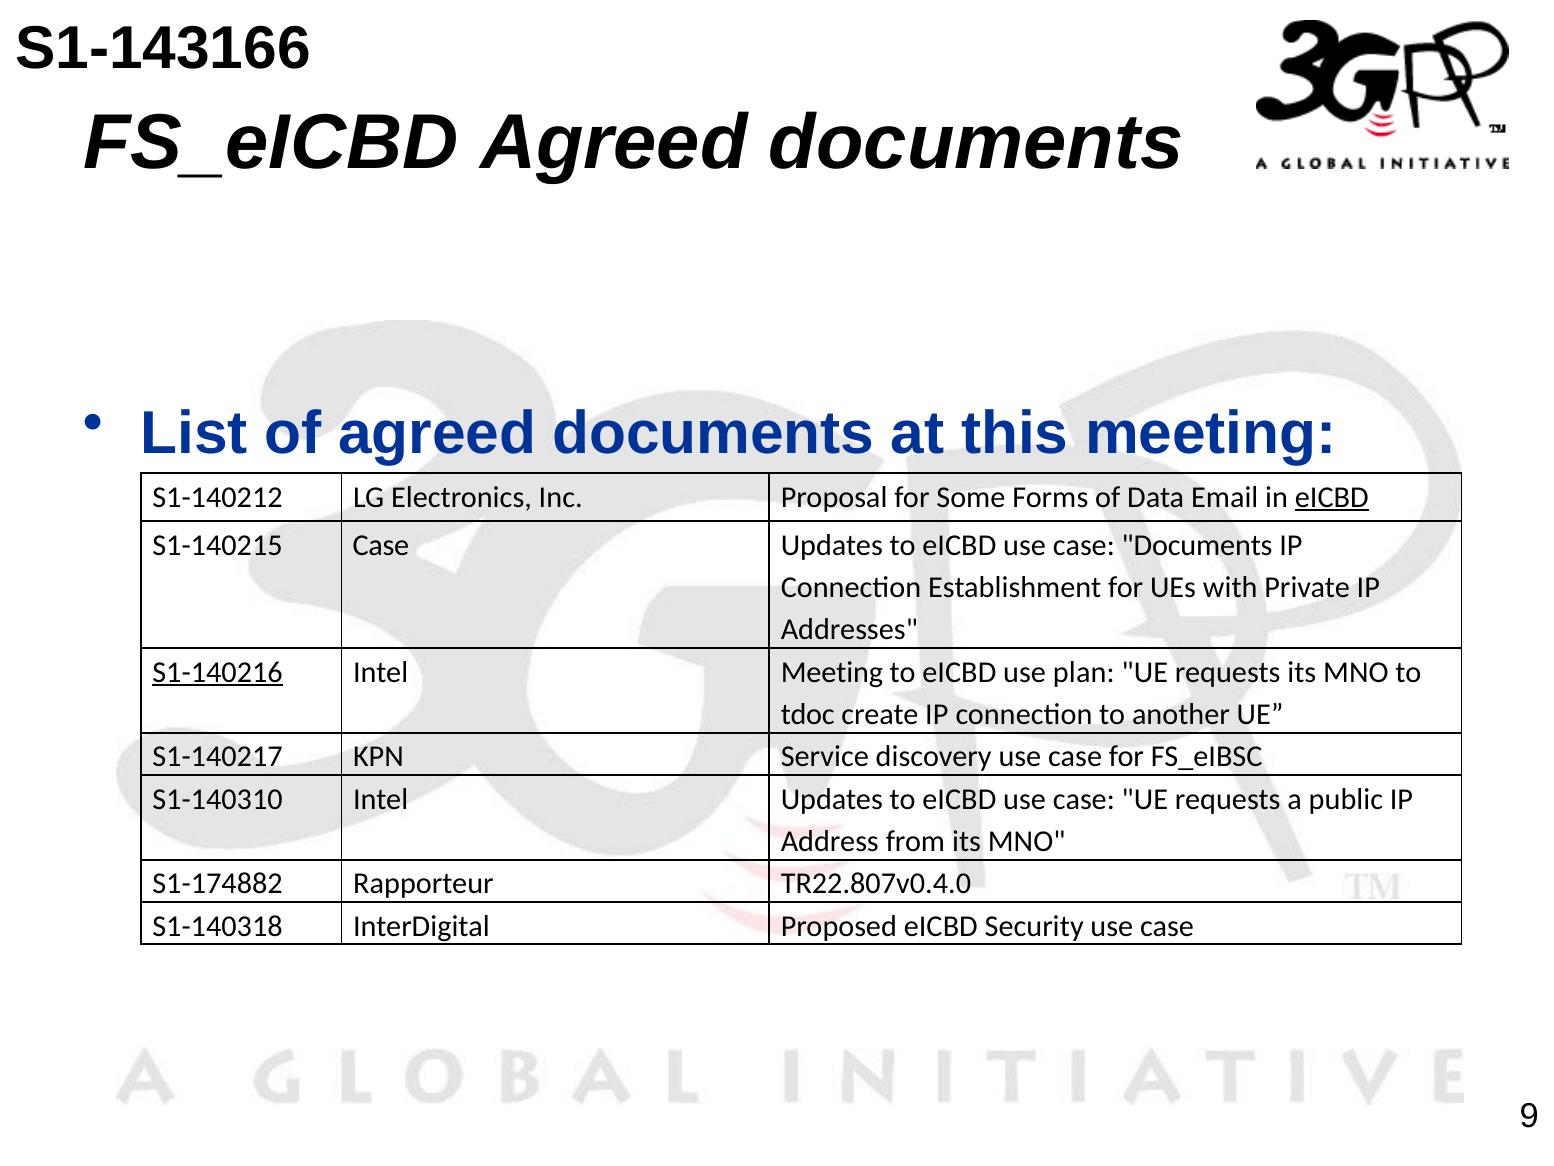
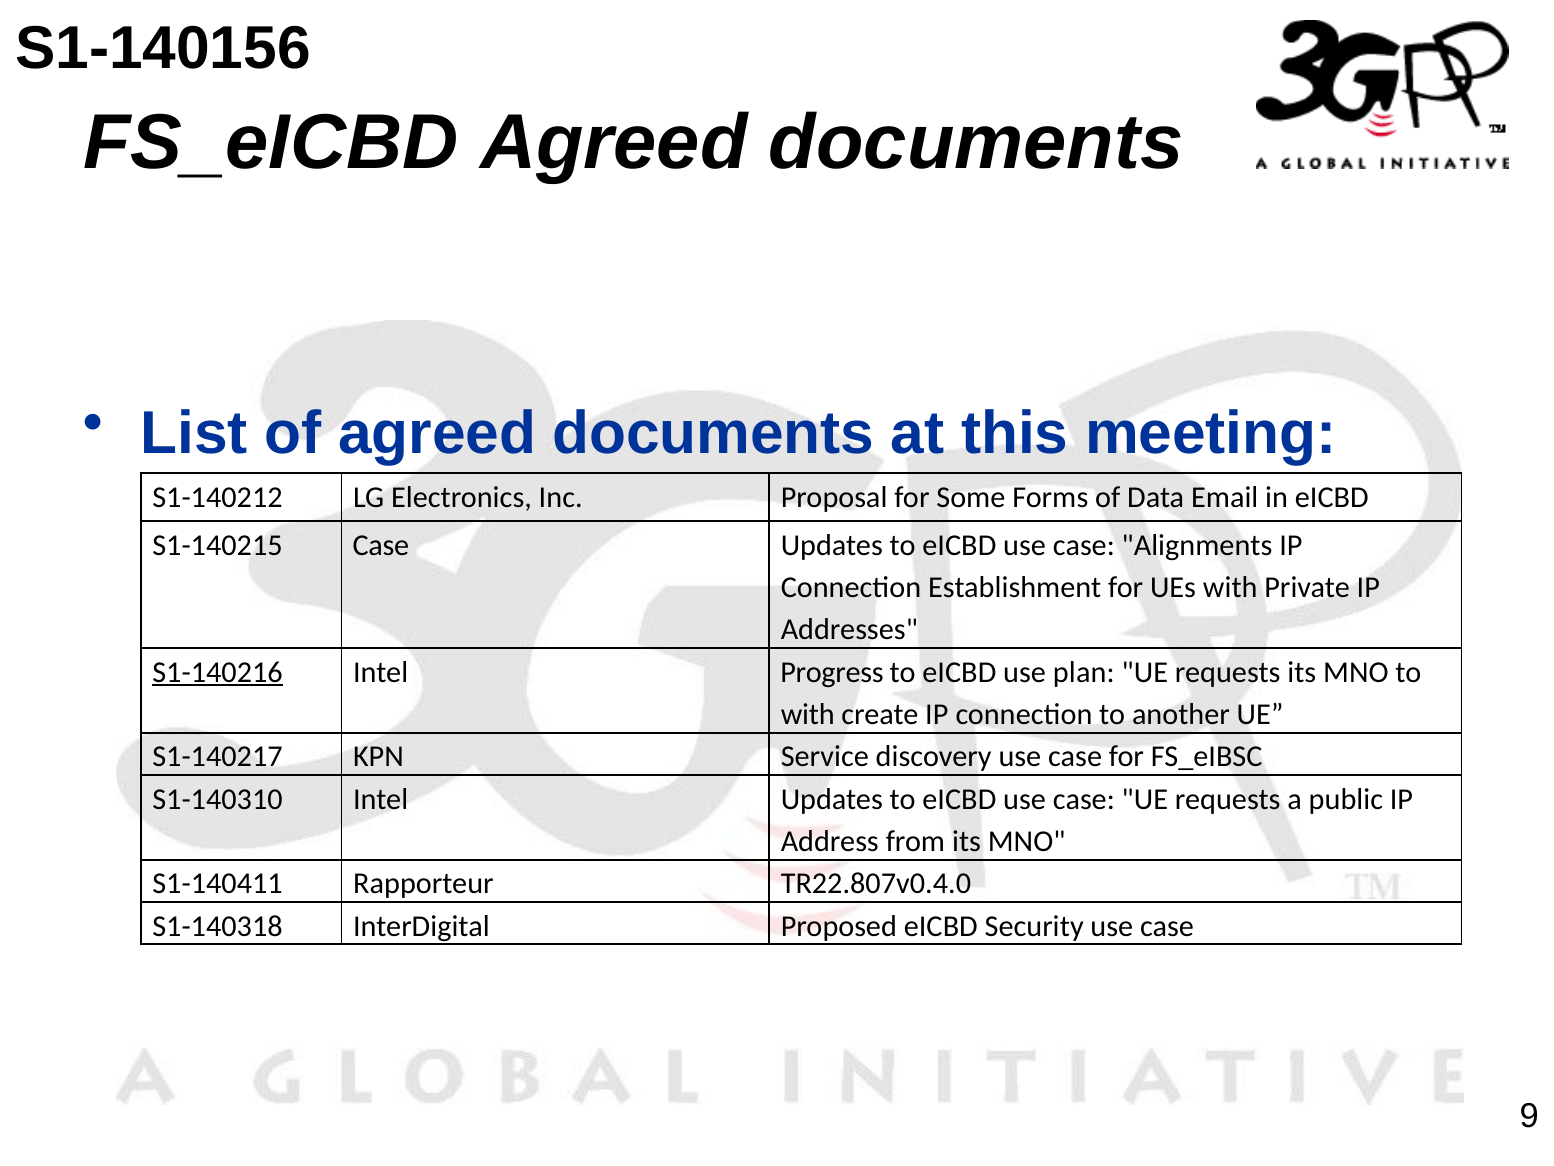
S1-143166: S1-143166 -> S1-140156 (163, 48)
eICBD underline: present -> none (1332, 497)
case Documents: Documents -> Alignments (1197, 545)
Intel Meeting: Meeting -> Progress (832, 672)
tdoc: tdoc -> with (808, 714)
S1-174882: S1-174882 -> S1-140411 (217, 884)
